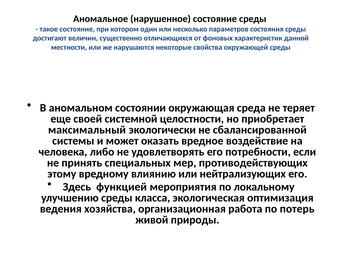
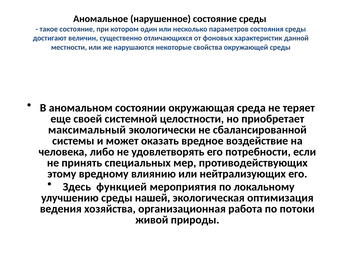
класса: класса -> нашей (153, 197)
потерь: потерь -> потоки (297, 208)
